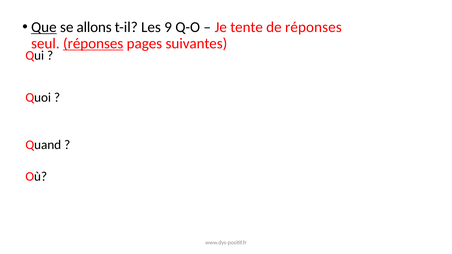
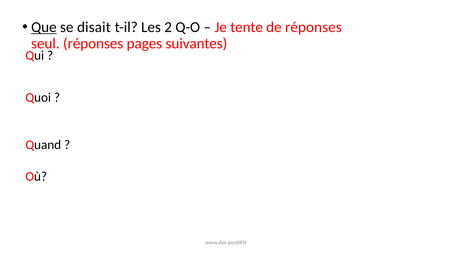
allons: allons -> disait (94, 27)
9: 9 -> 2 (168, 27)
réponses underline: present -> none (93, 44)
